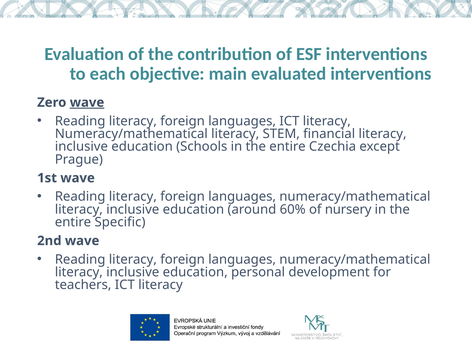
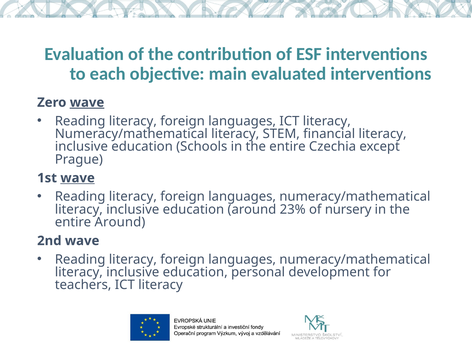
wave underline: none -> present (78, 178)
60%: 60% -> 23% (293, 209)
entire Specific: Specific -> Around (120, 222)
